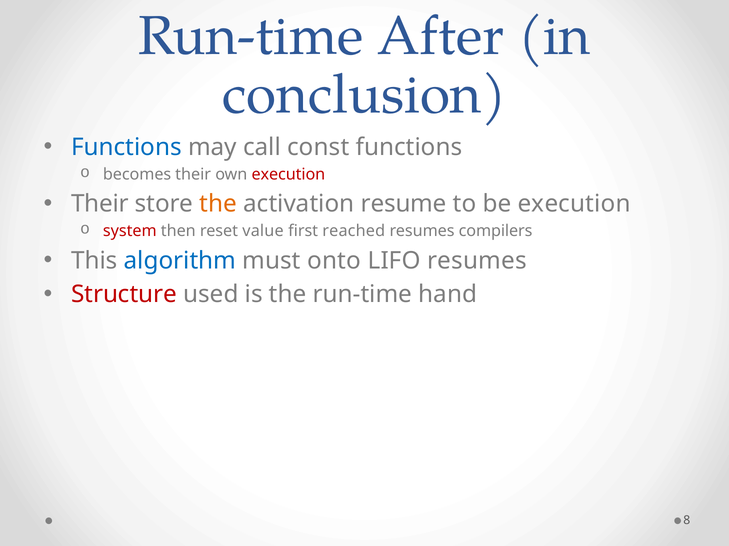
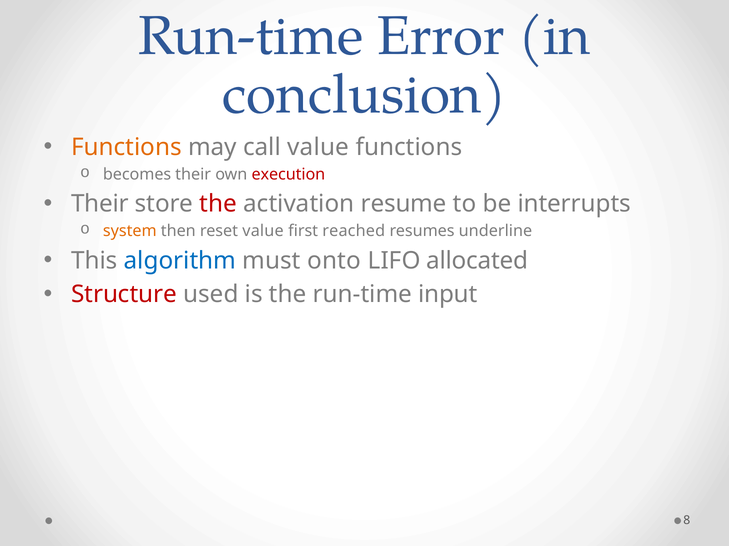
After: After -> Error (441, 36)
Functions colour: blue -> orange (126, 148)
call const: const -> value (318, 148)
the colour: orange -> red (218, 204)
be execution: execution -> interrupts (574, 204)
system colour: red -> orange (130, 231)
compilers: compilers -> underline (495, 231)
LIFO resumes: resumes -> allocated (477, 261)
hand: hand -> input (448, 295)
